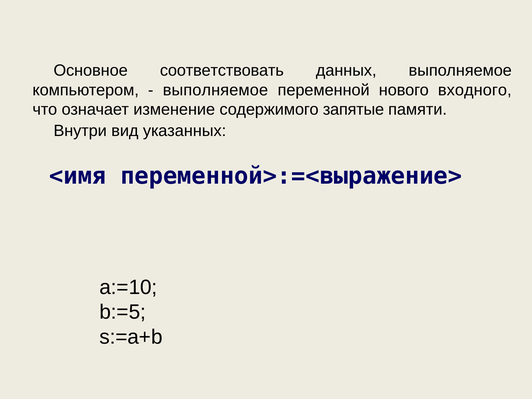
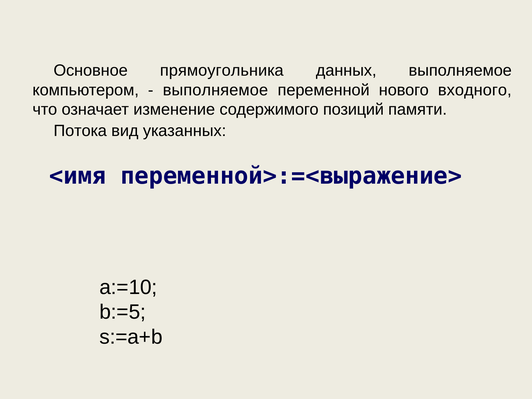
соответствовать: соответствовать -> прямоугольника (222, 71)
запятые: запятые -> позиций (353, 110)
Внутри: Внутри -> Потока (80, 131)
